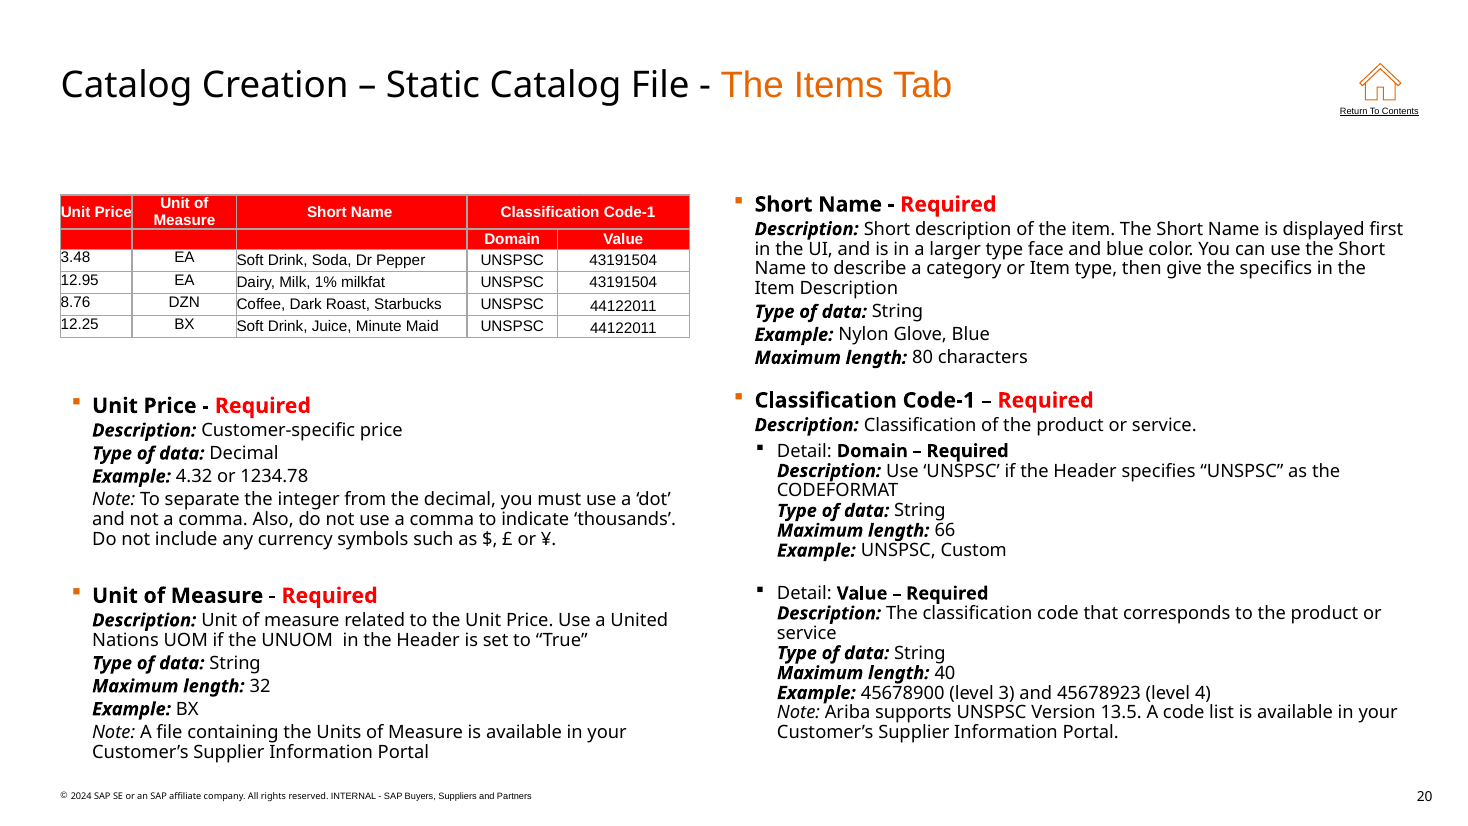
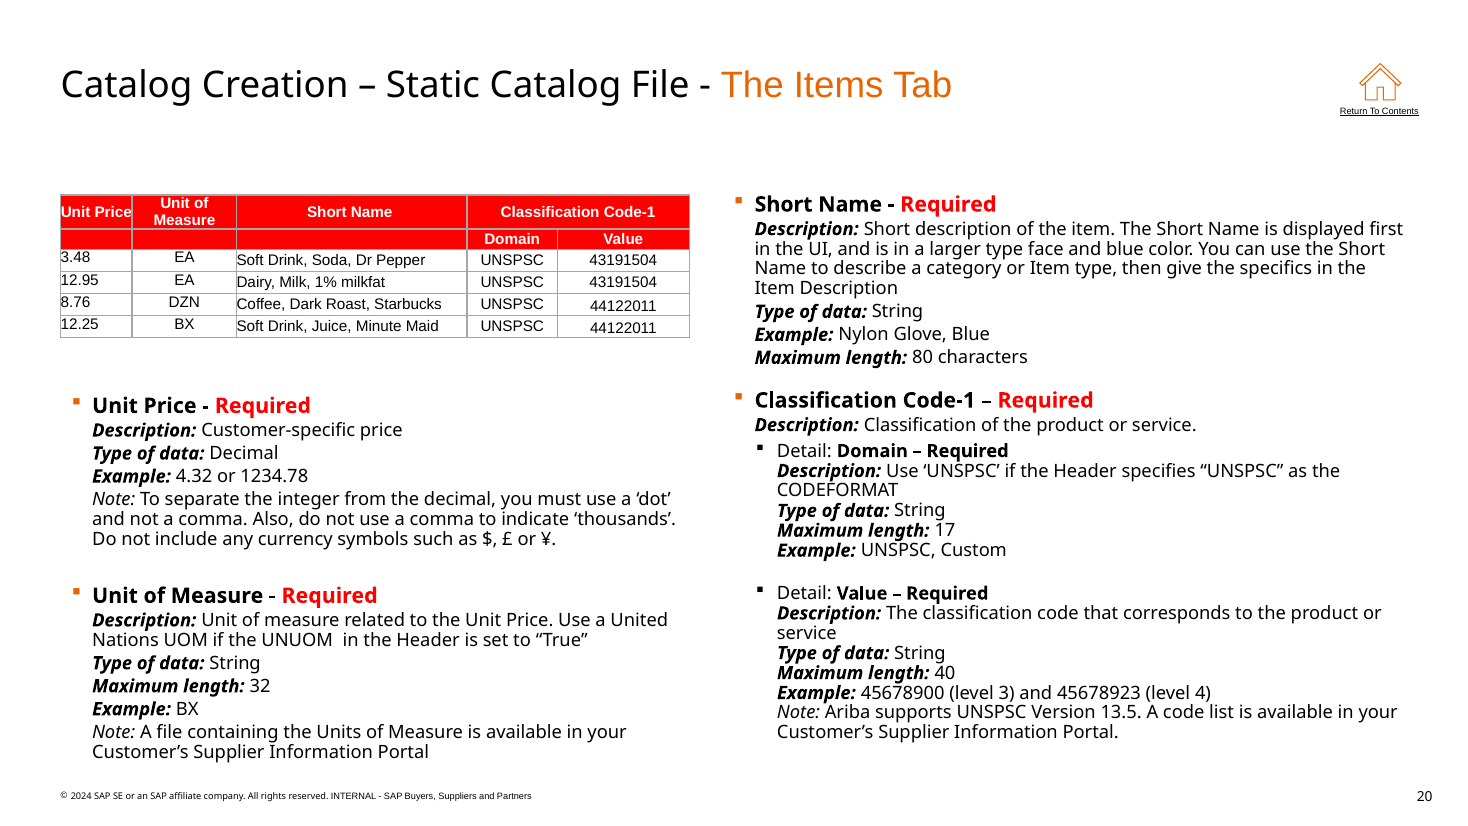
66: 66 -> 17 (945, 530)
